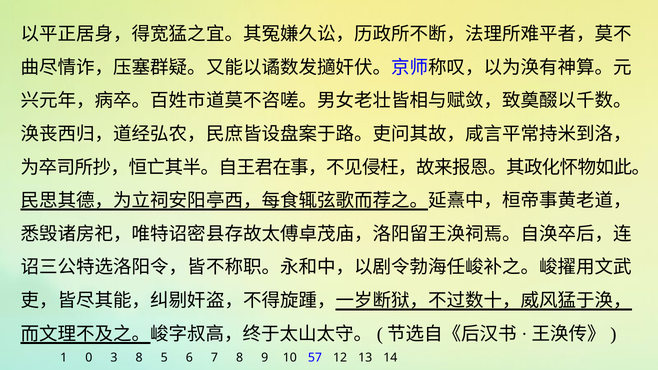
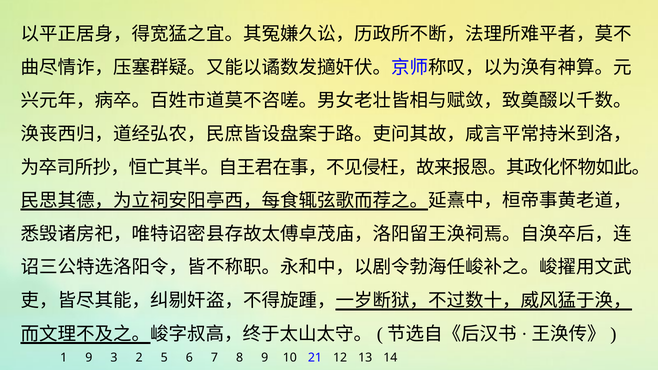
1 0: 0 -> 9 (89, 358)
3 8: 8 -> 2 (139, 358)
57: 57 -> 21 (315, 358)
